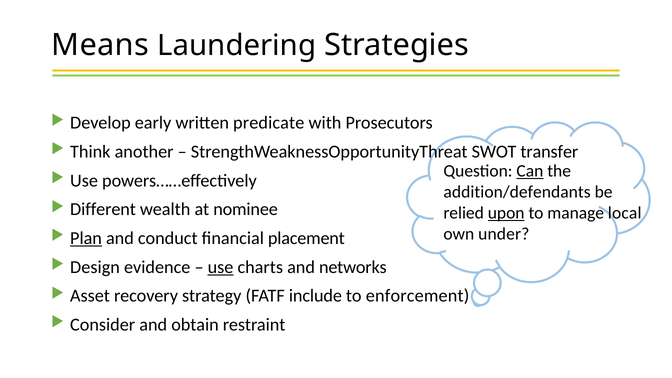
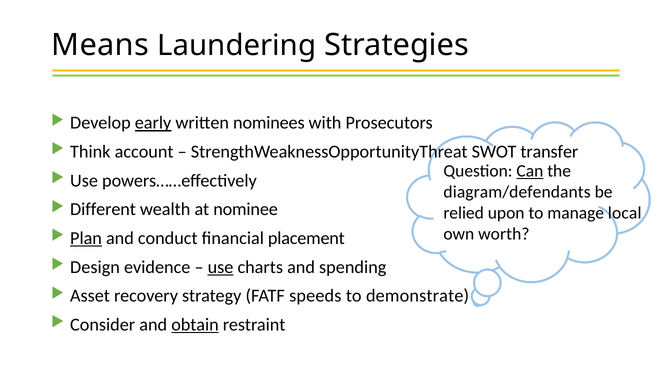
early underline: none -> present (153, 123)
predicate: predicate -> nominees (269, 123)
another: another -> account (144, 152)
addition/defendants: addition/defendants -> diagram/defendants (517, 192)
upon underline: present -> none (506, 213)
under: under -> worth (504, 234)
networks: networks -> spending (353, 267)
include: include -> speeds (315, 296)
enforcement: enforcement -> demonstrate (418, 296)
obtain underline: none -> present (195, 325)
